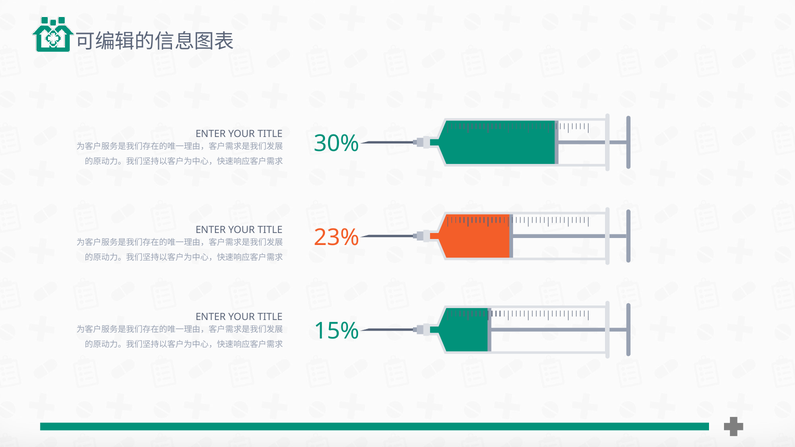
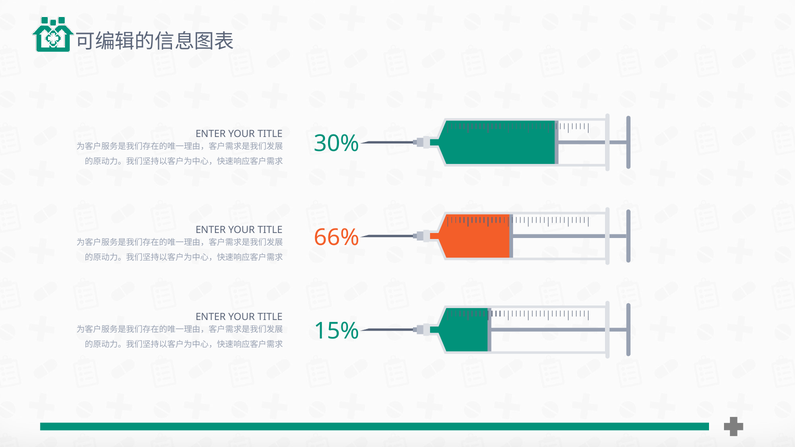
23%: 23% -> 66% (337, 237)
